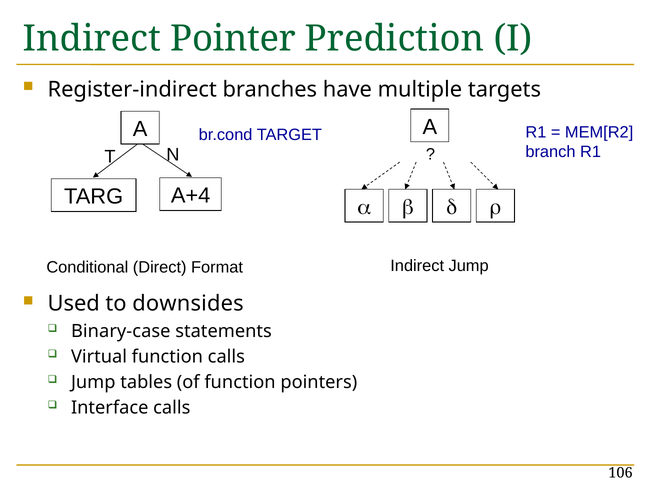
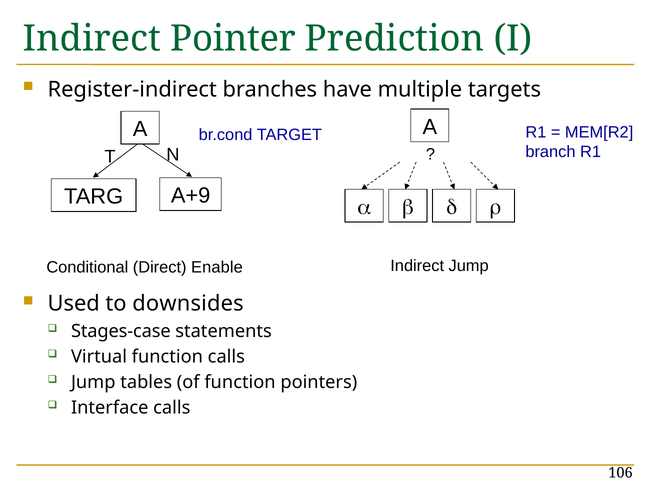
A+4: A+4 -> A+9 (191, 196)
Format: Format -> Enable (217, 267)
Binary-case: Binary-case -> Stages-case (121, 331)
